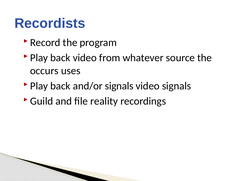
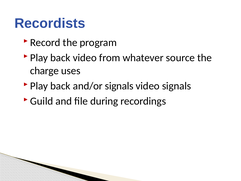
occurs: occurs -> charge (44, 71)
reality: reality -> during (104, 101)
